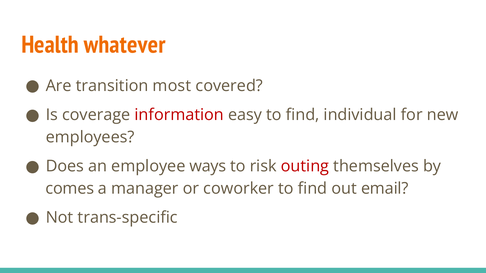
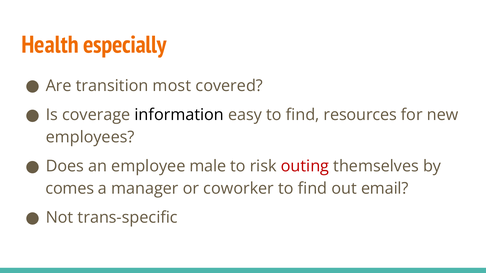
whatever: whatever -> especially (125, 45)
information colour: red -> black (179, 115)
individual: individual -> resources (360, 115)
ways: ways -> male (208, 166)
